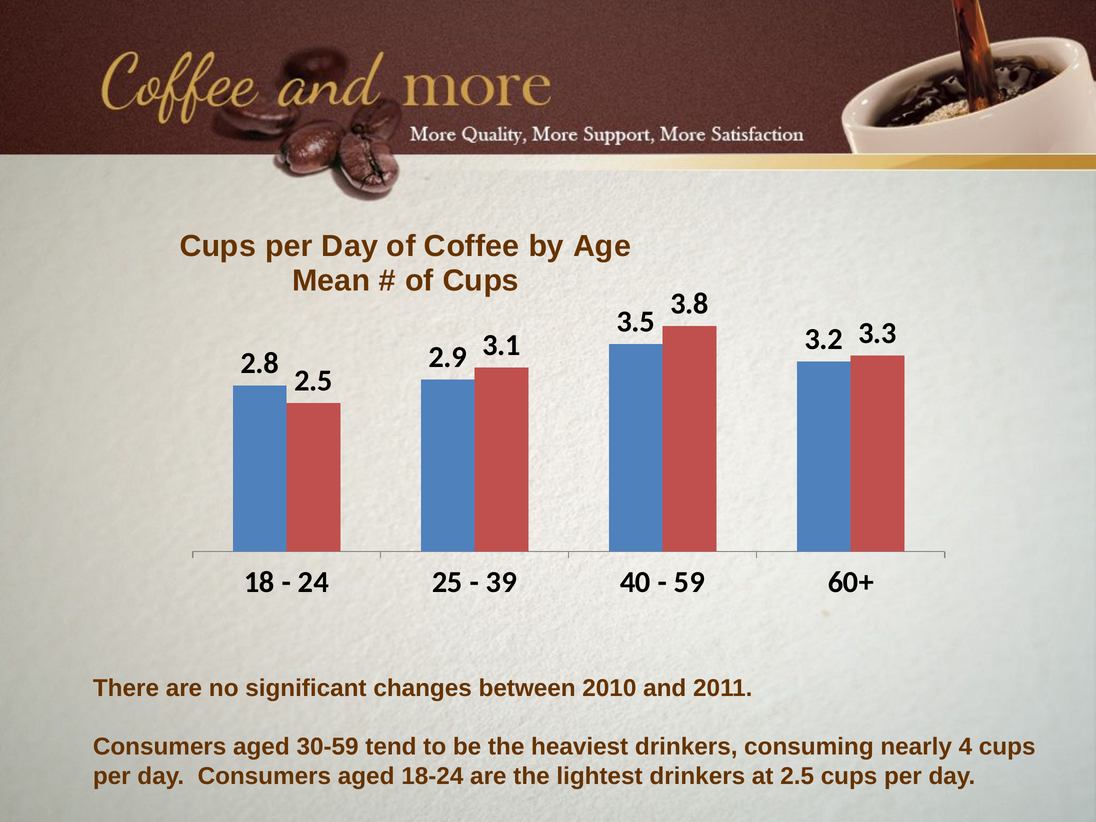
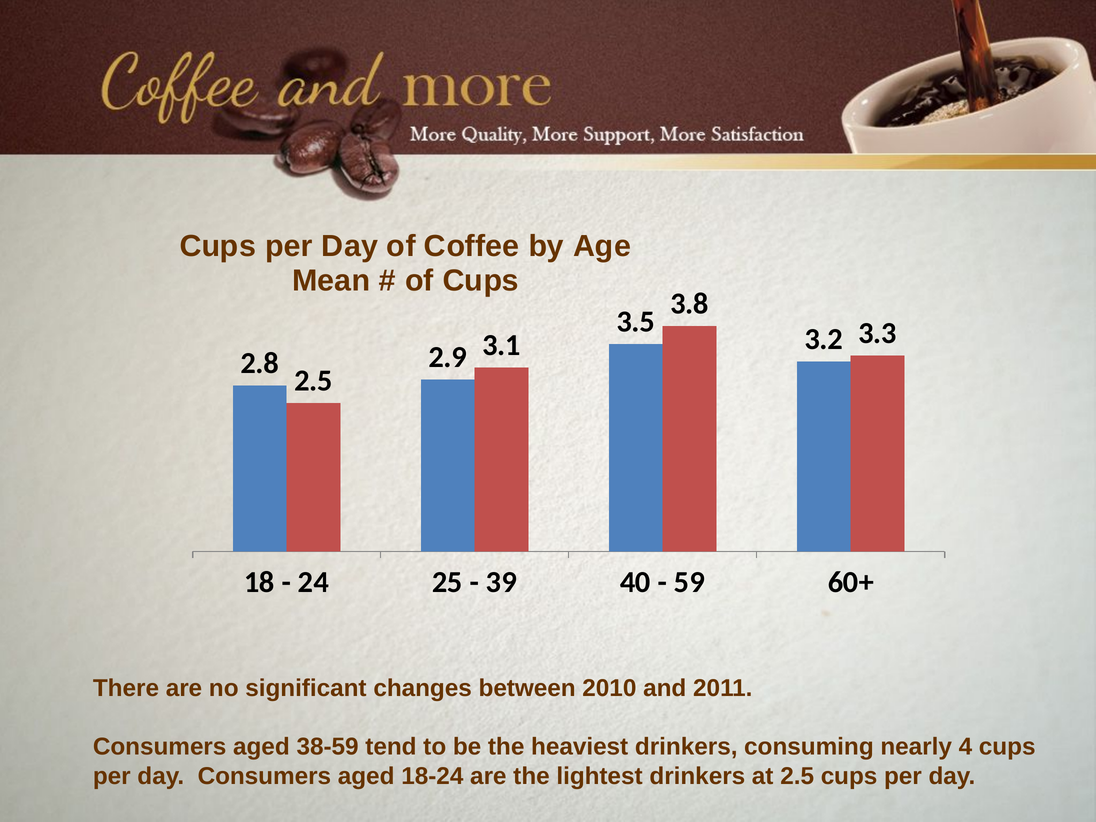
30-59: 30-59 -> 38-59 (328, 747)
